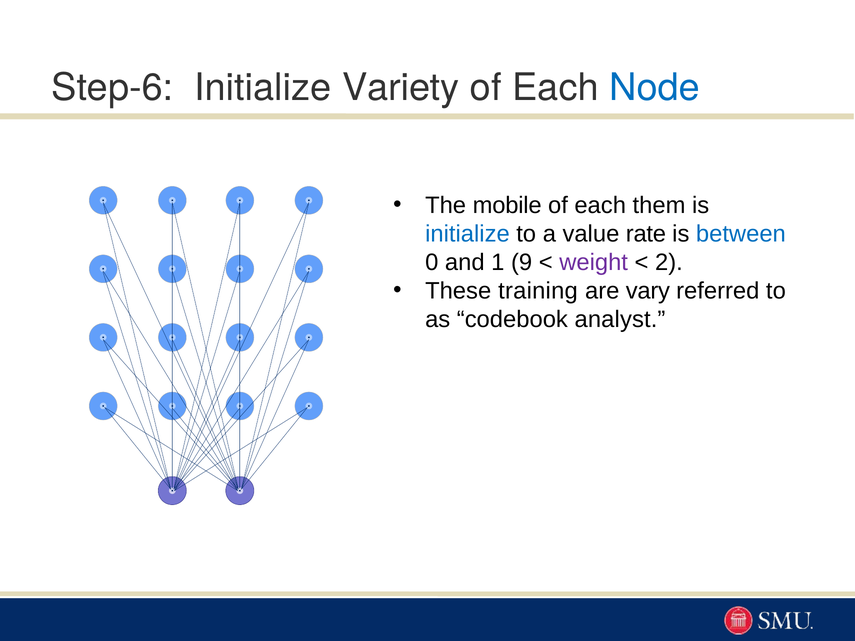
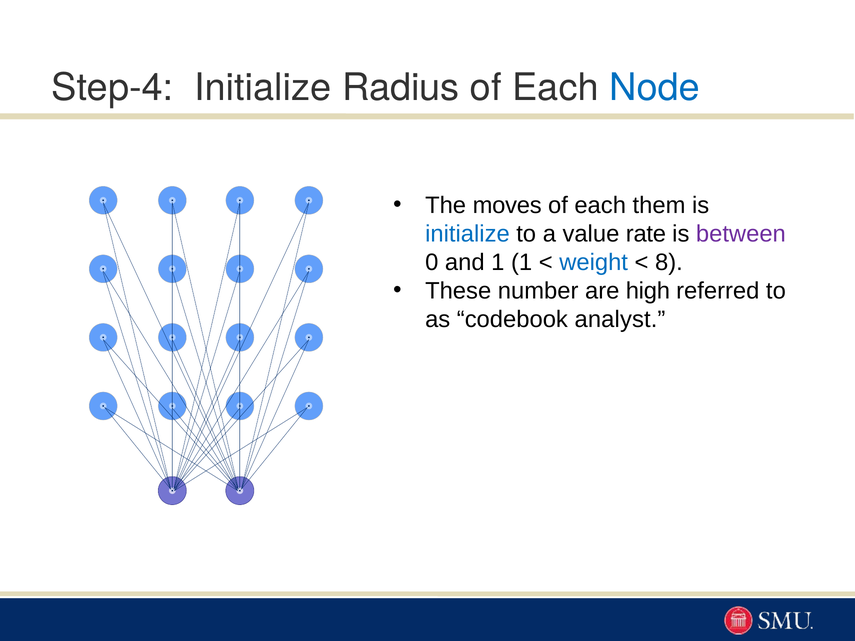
Step-6: Step-6 -> Step-4 (112, 88)
Variety: Variety -> Radius (401, 88)
mobile: mobile -> moves (507, 205)
between colour: blue -> purple (741, 234)
1 9: 9 -> 1 (522, 262)
weight colour: purple -> blue (594, 262)
2: 2 -> 8 (669, 262)
training: training -> number (538, 291)
vary: vary -> high (648, 291)
